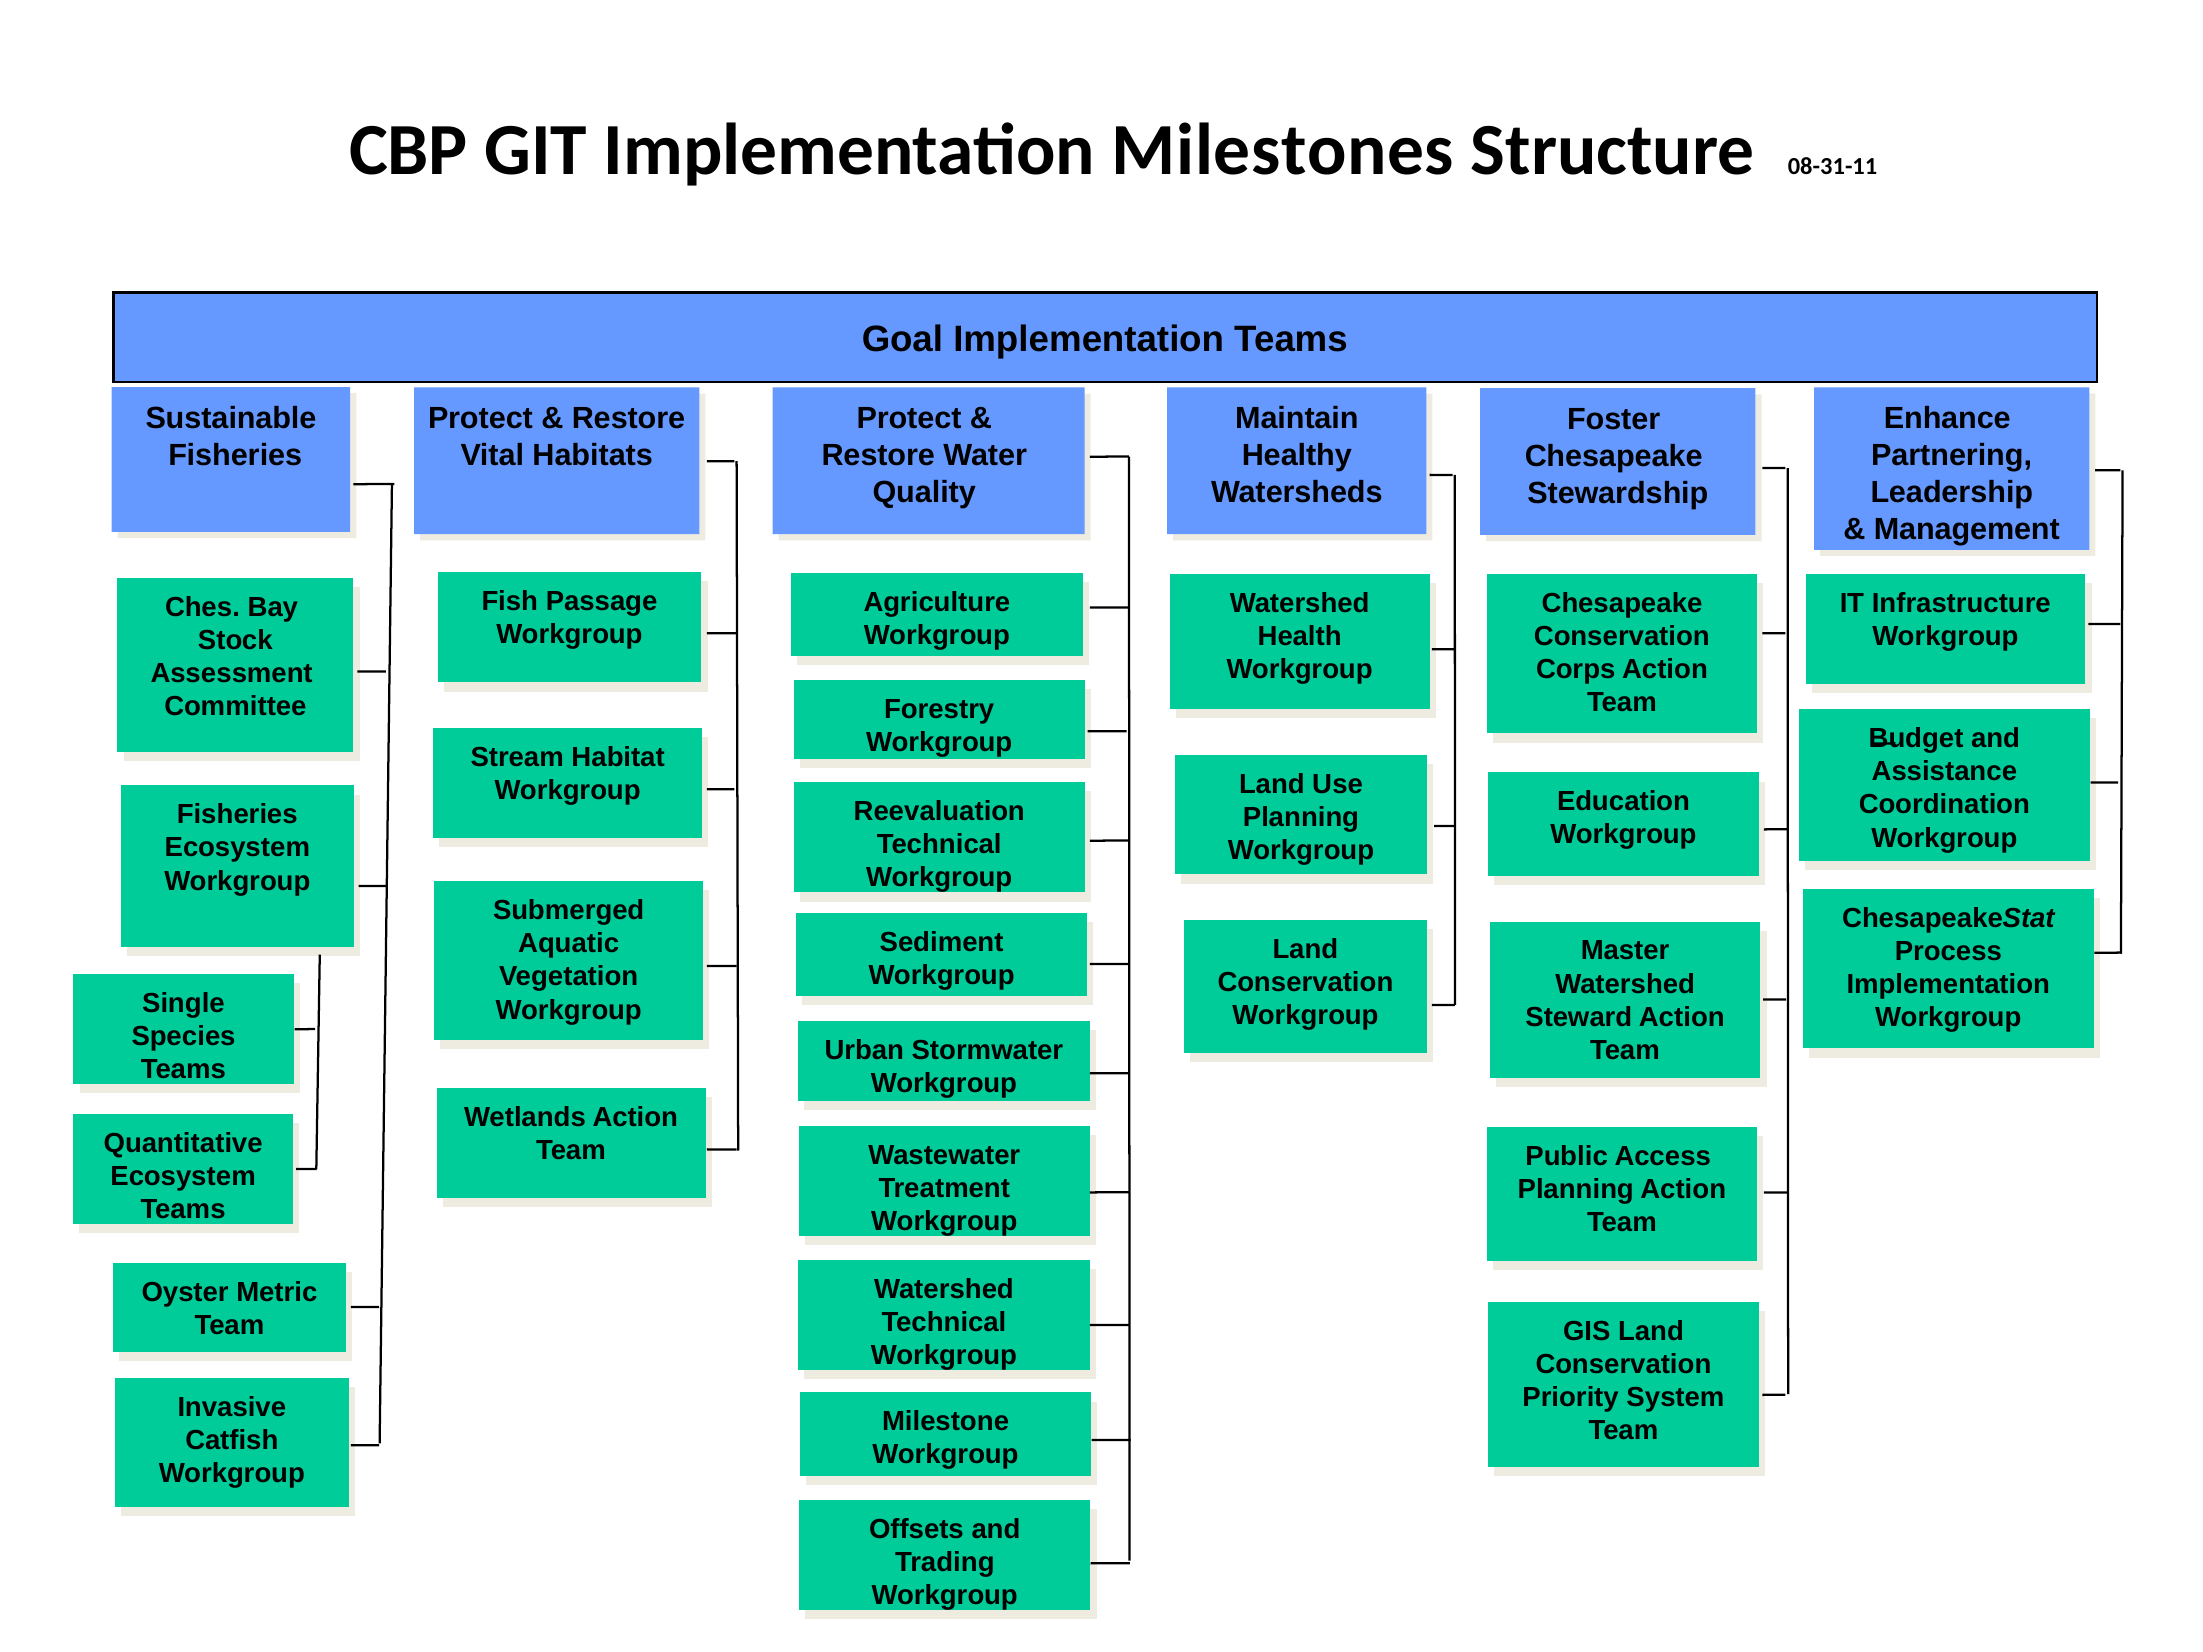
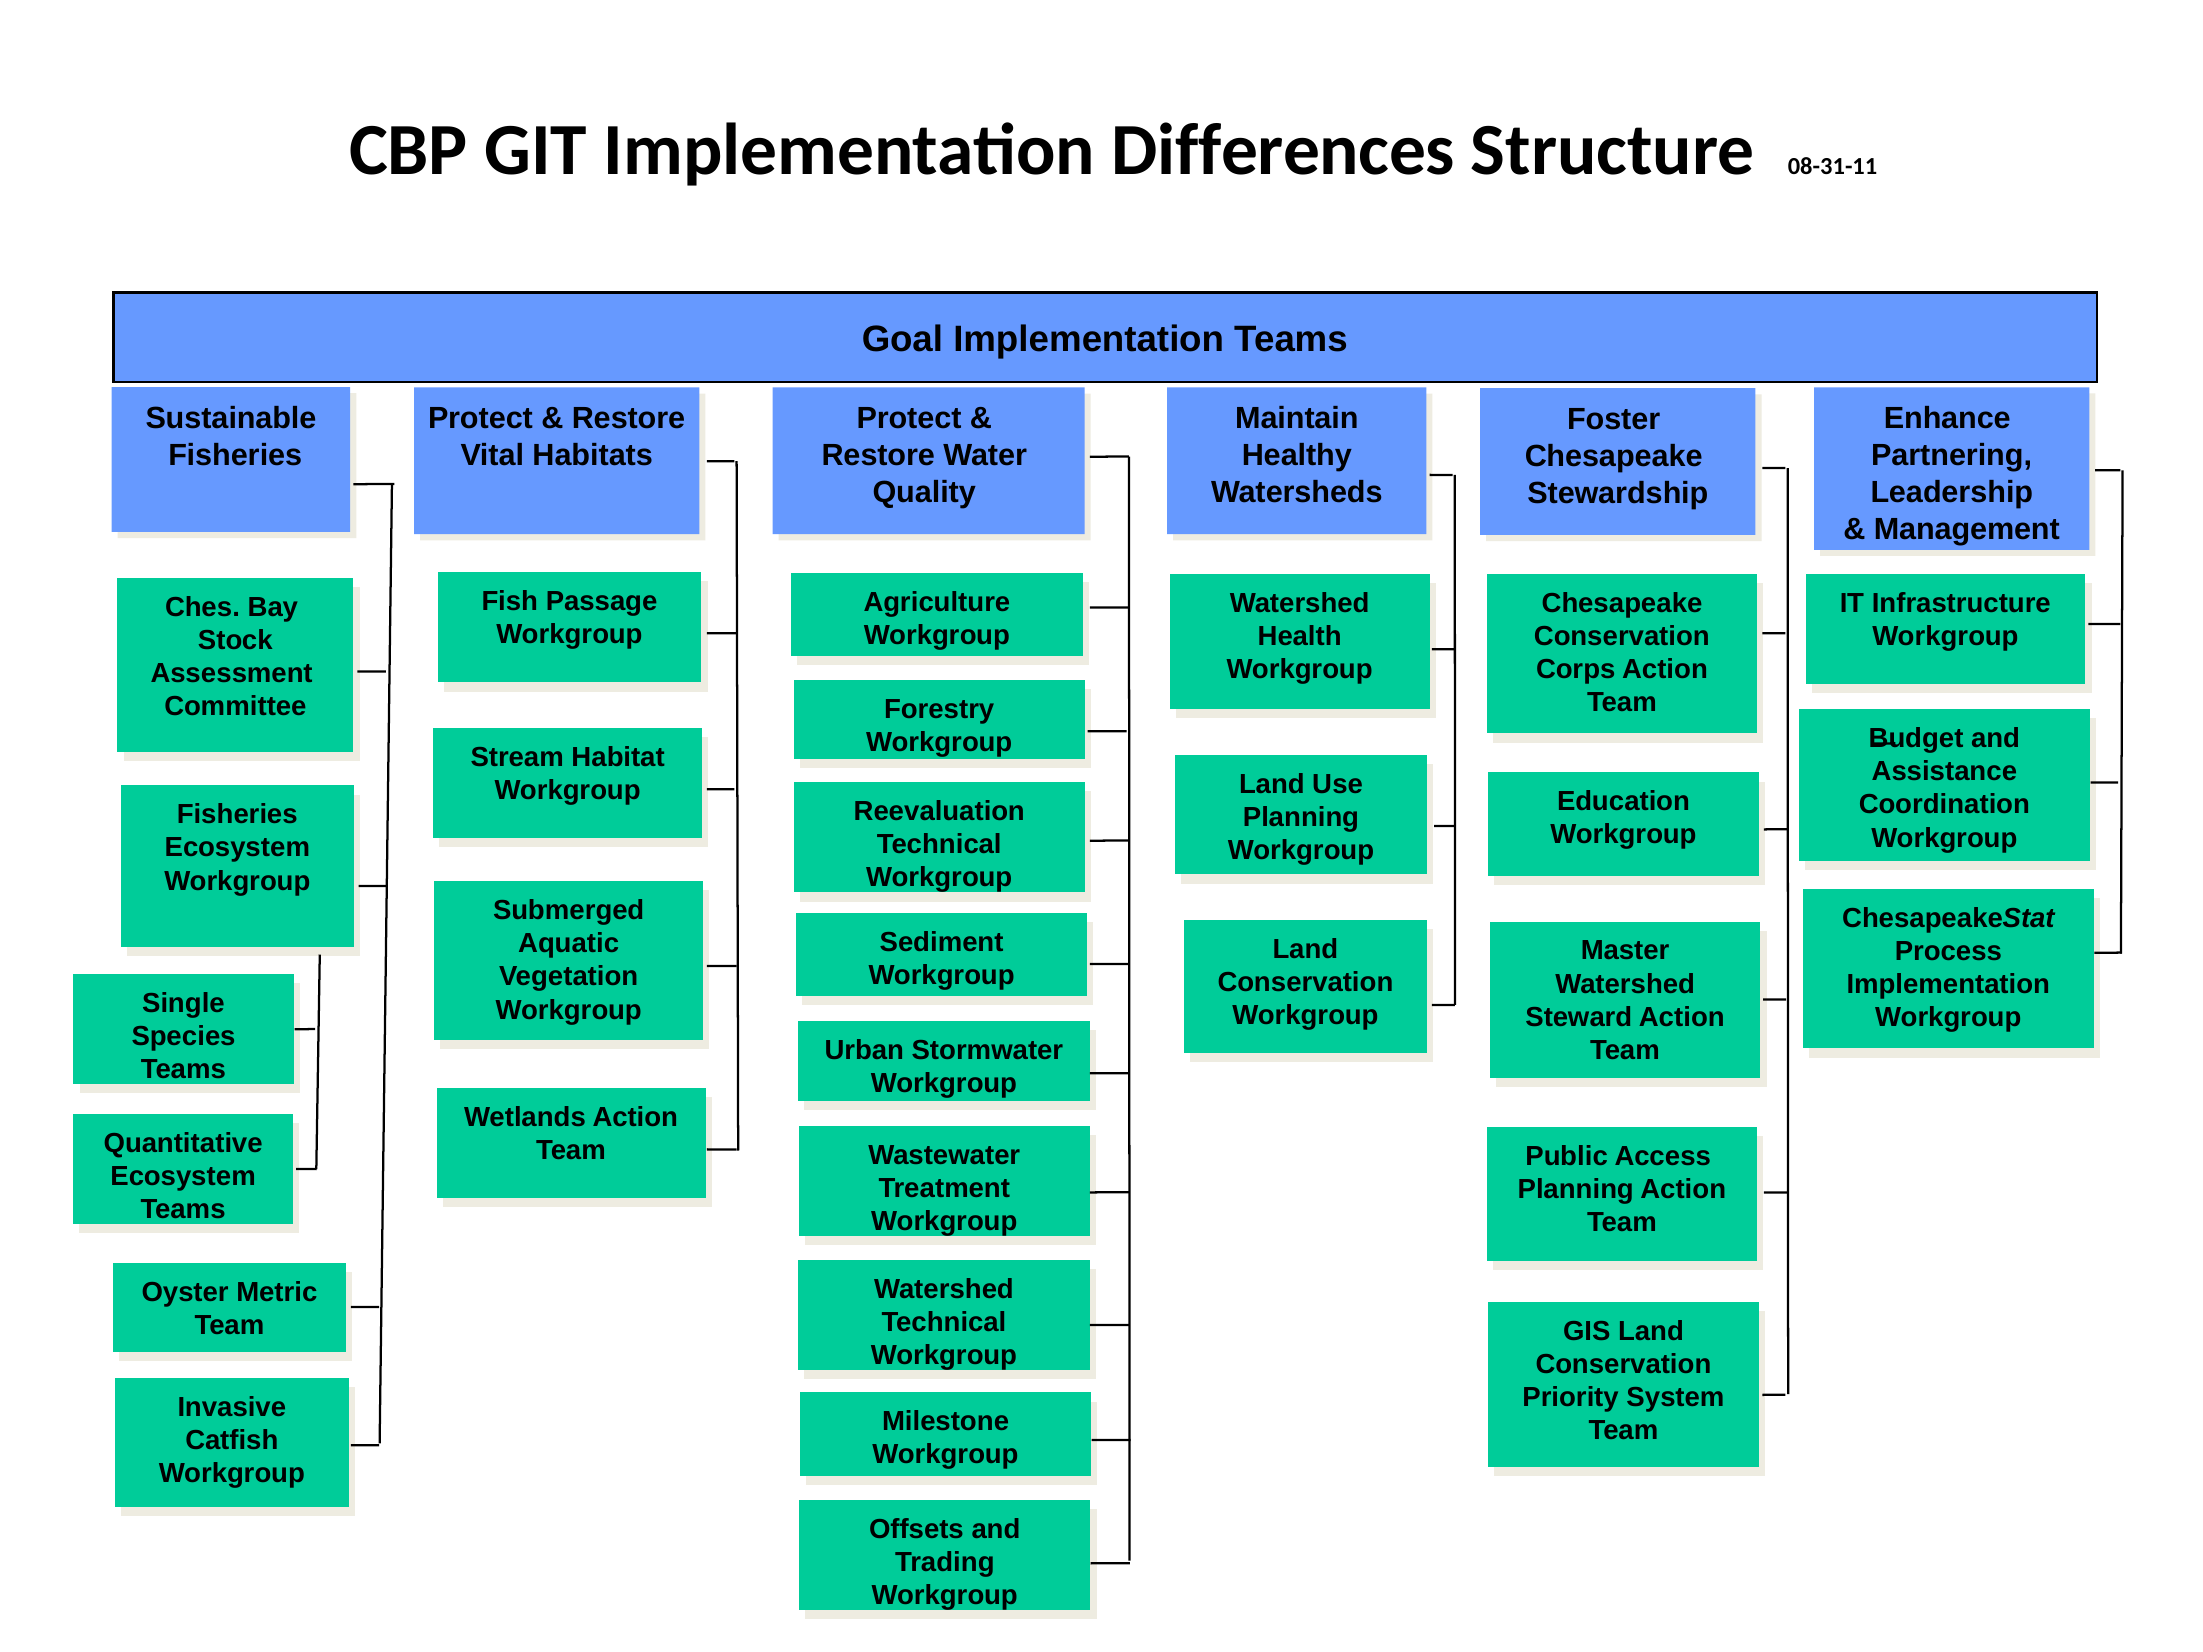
Milestones: Milestones -> Differences (1283, 150)
